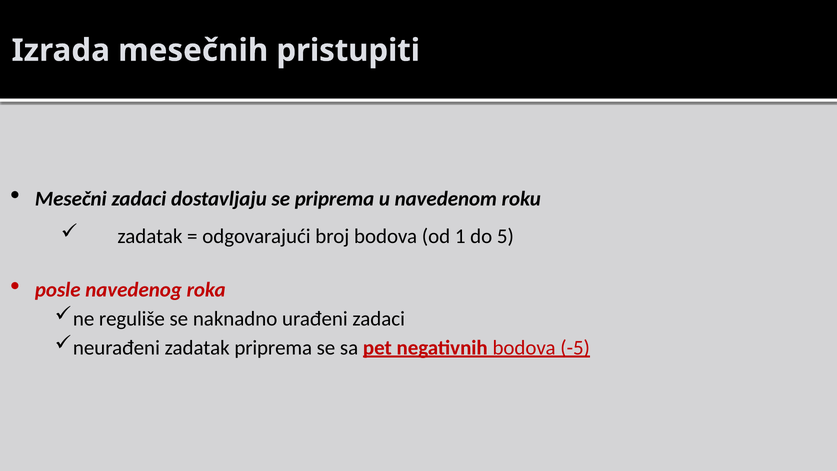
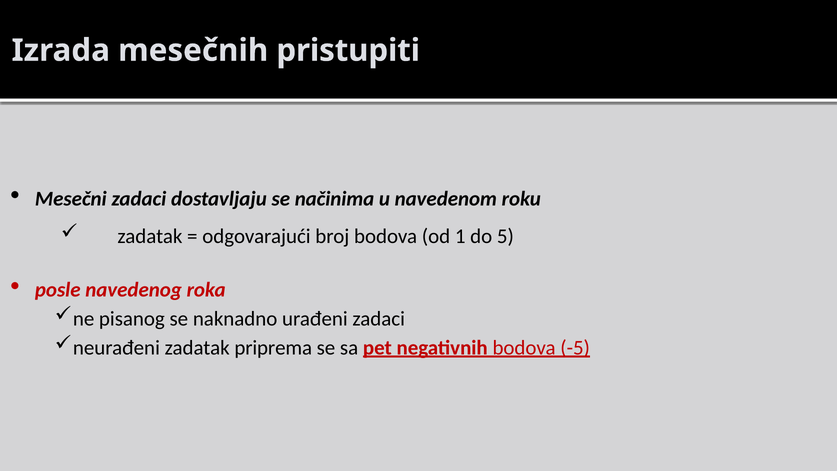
se priprema: priprema -> načinima (334, 199)
reguliše: reguliše -> pisanog (132, 319)
